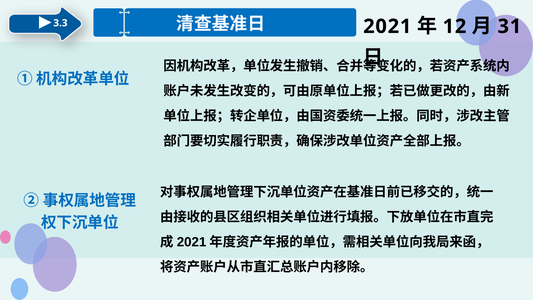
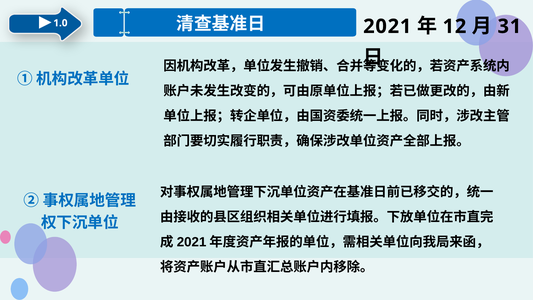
3.3: 3.3 -> 1.0 (60, 23)
